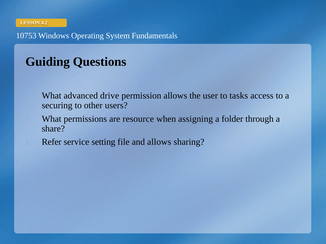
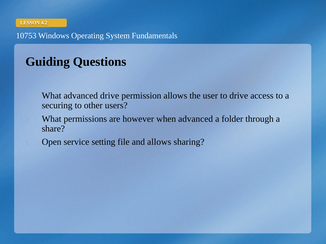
to tasks: tasks -> drive (239, 96)
resource: resource -> however (138, 119)
when assigning: assigning -> advanced (196, 119)
Refer: Refer -> Open (52, 142)
